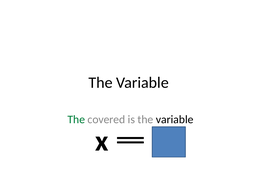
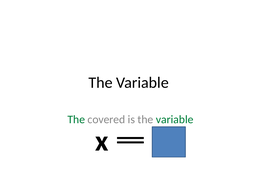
variable colour: black -> green (175, 120)
